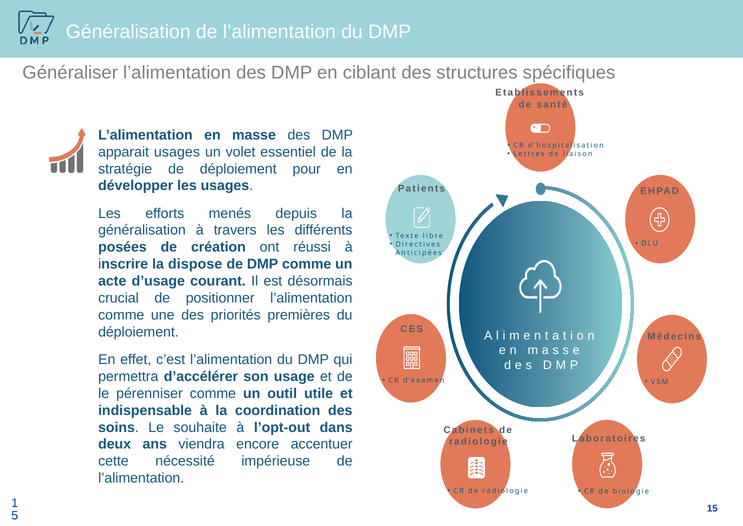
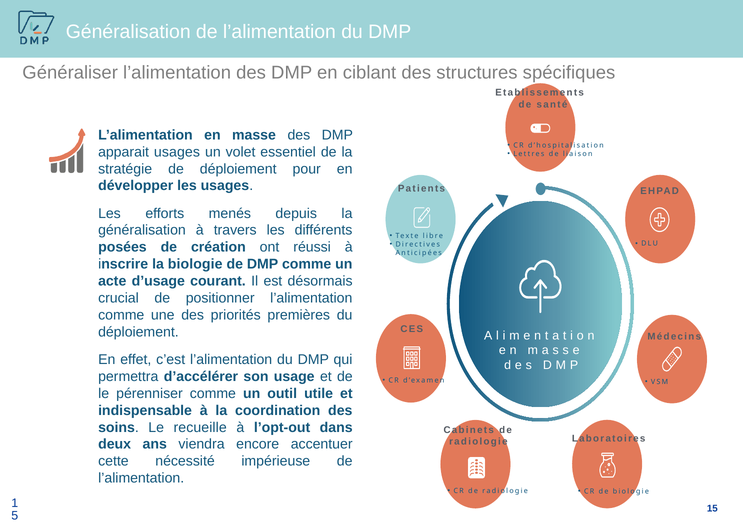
la dispose: dispose -> biologie (195, 264)
souhaite: souhaite -> recueille (200, 427)
